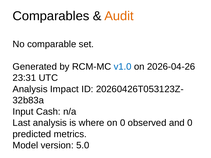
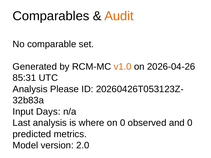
v1.0 colour: blue -> orange (123, 67)
23:31: 23:31 -> 85:31 (24, 78)
Impact: Impact -> Please (64, 89)
Cash: Cash -> Days (48, 112)
5.0: 5.0 -> 2.0 (83, 146)
